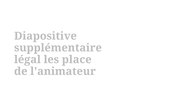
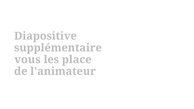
légal: légal -> vous (27, 60)
